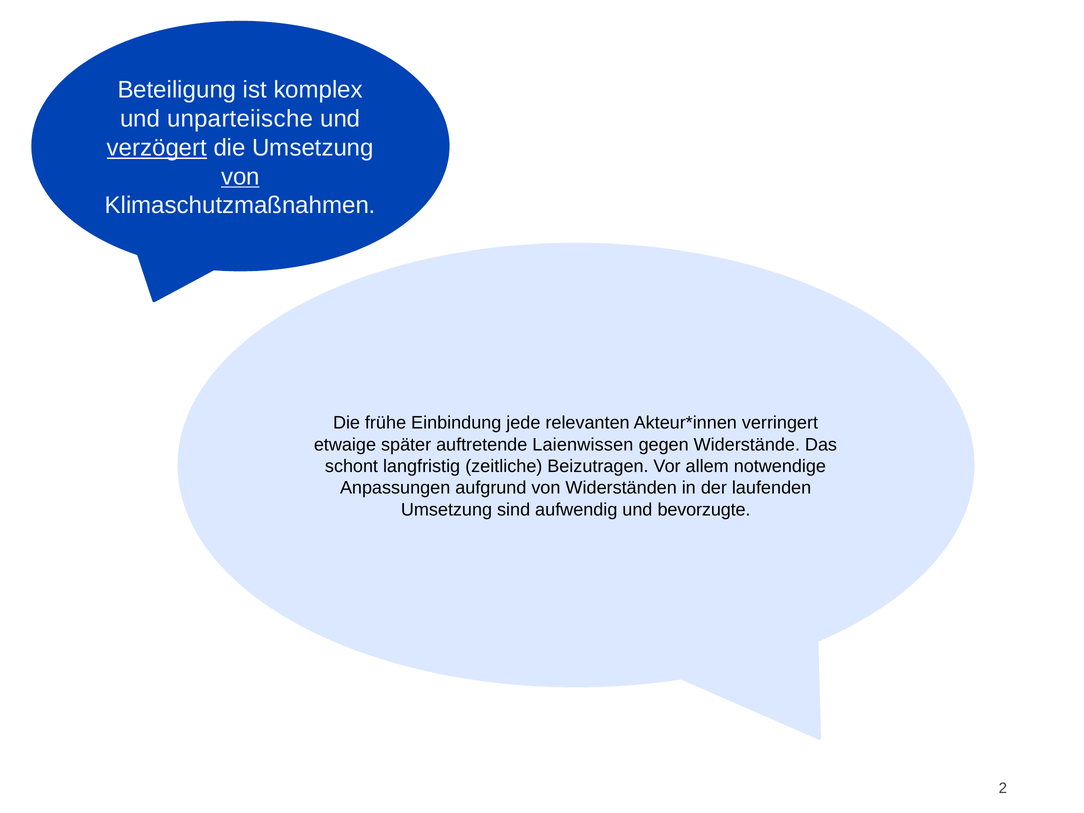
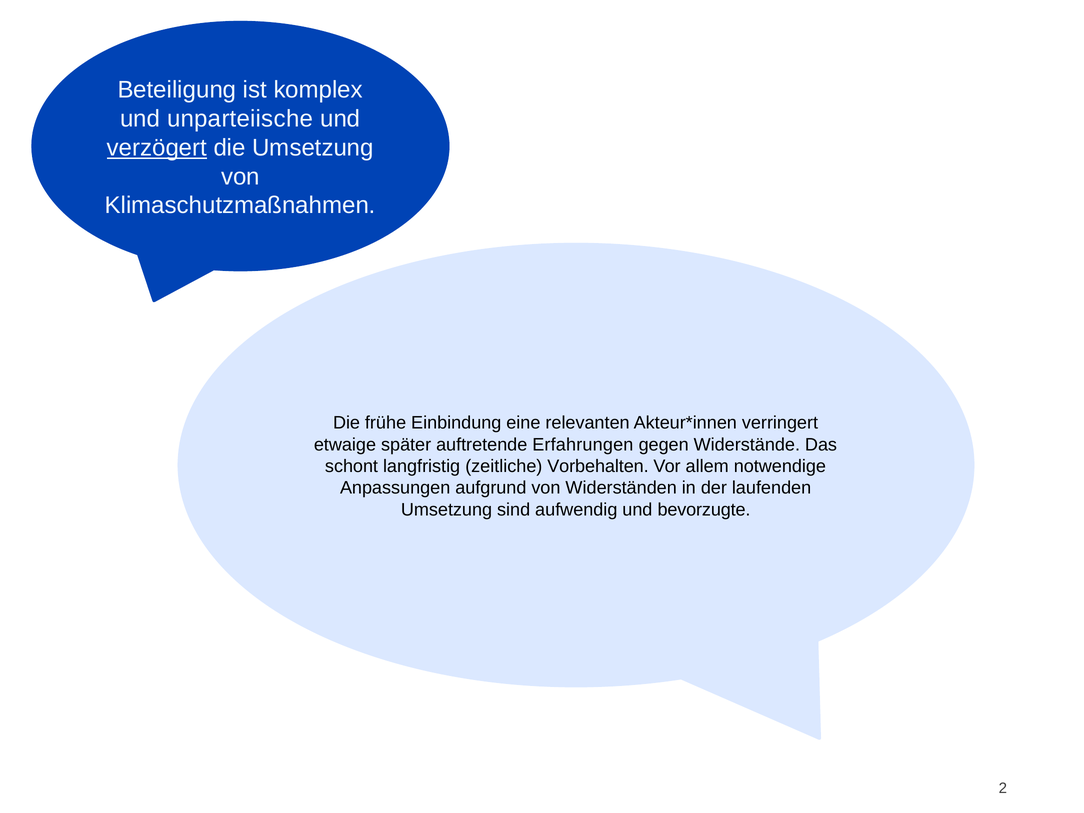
von underline: present -> none (240, 177)
jede: jede -> eine (523, 423)
Laienwissen: Laienwissen -> Erfahrungen (583, 445)
Beizutragen: Beizutragen -> Vorbehalten (598, 466)
